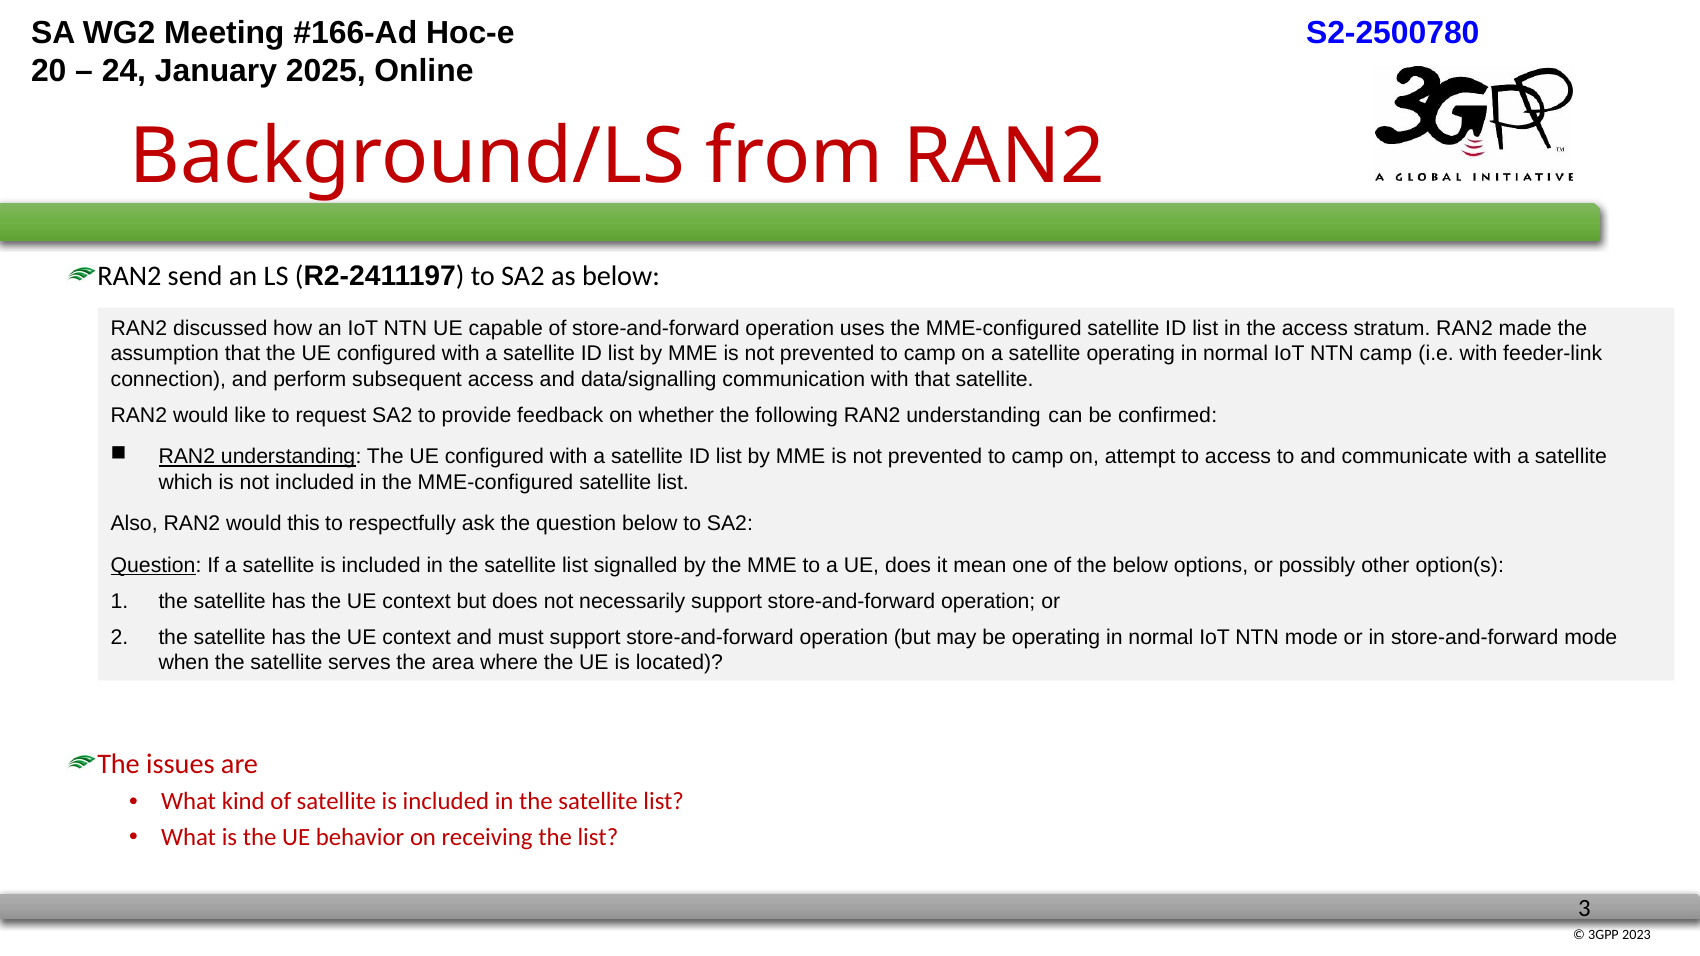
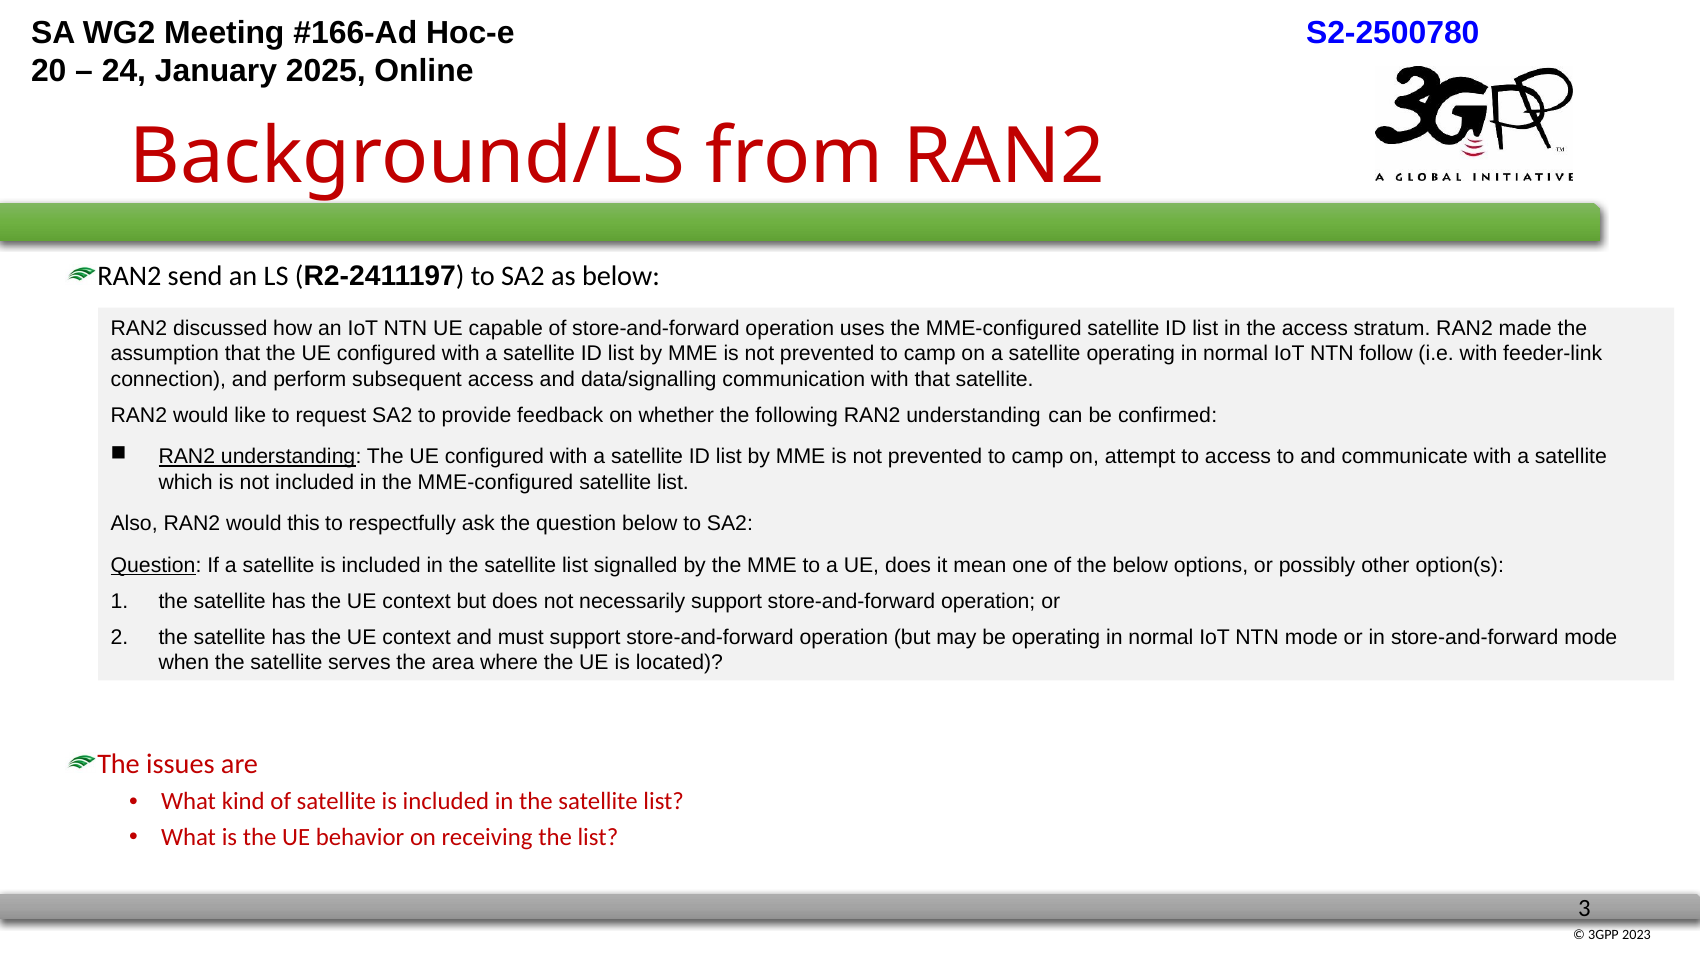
NTN camp: camp -> follow (1386, 354)
